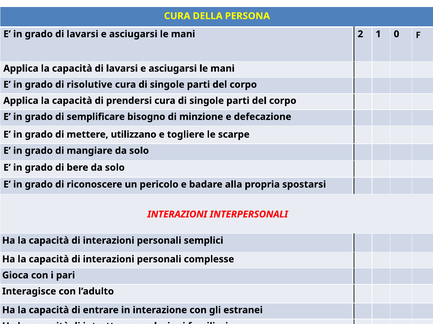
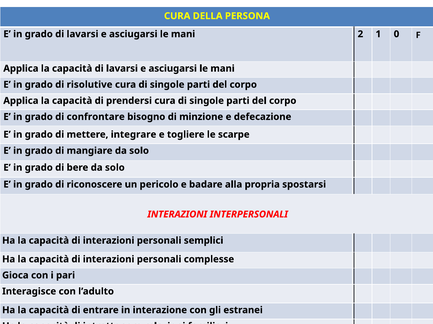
semplificare: semplificare -> confrontare (96, 117)
utilizzano: utilizzano -> integrare (134, 135)
